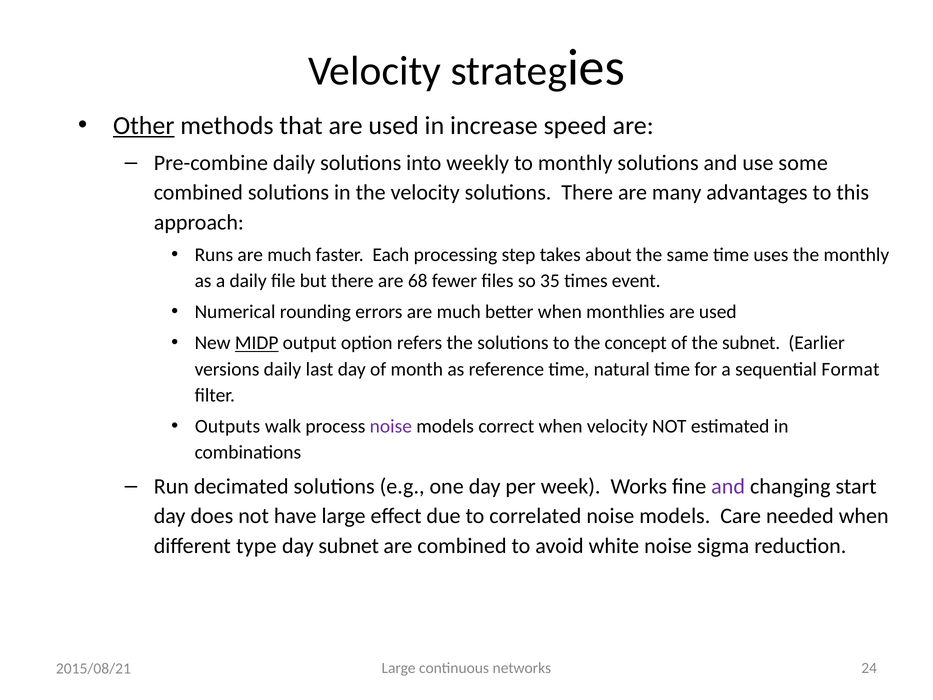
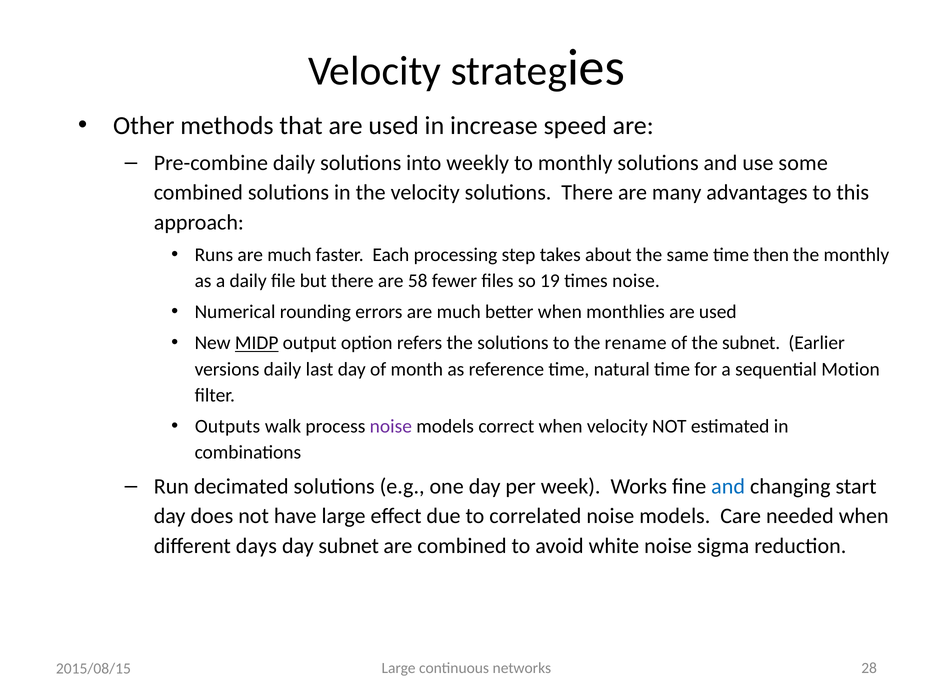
Other underline: present -> none (144, 126)
uses: uses -> then (771, 255)
68: 68 -> 58 (418, 281)
35: 35 -> 19 (550, 281)
times event: event -> noise (636, 281)
concept: concept -> rename (636, 343)
Format: Format -> Motion (851, 369)
and colour: purple -> blue (728, 486)
type: type -> days (256, 546)
24: 24 -> 28 (869, 668)
2015/08/21: 2015/08/21 -> 2015/08/15 (93, 668)
